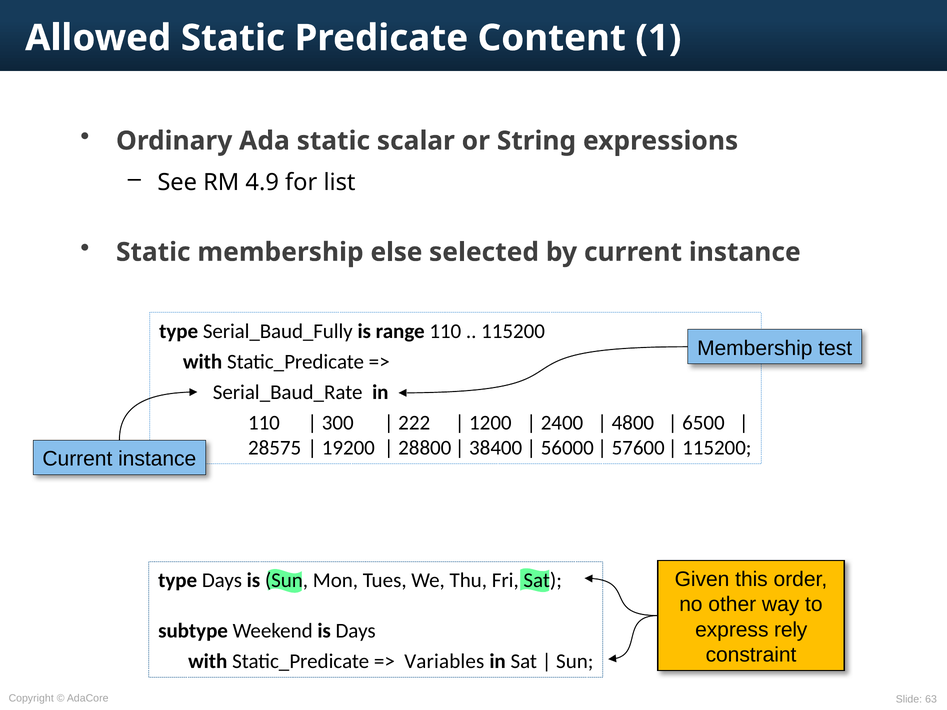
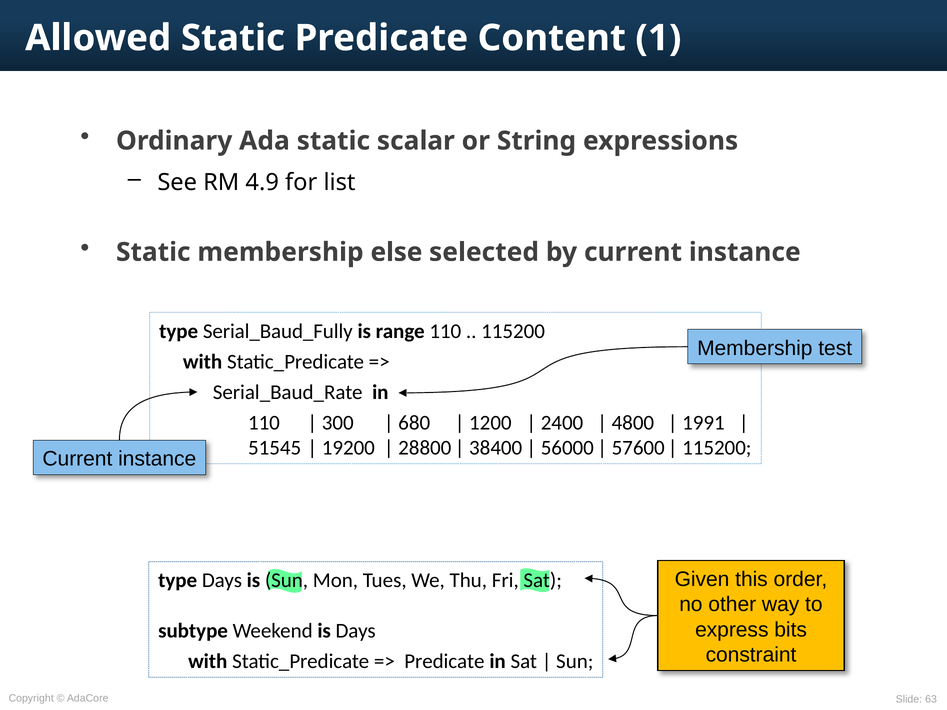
222: 222 -> 680 (414, 423)
6500: 6500 -> 1991 (703, 423)
28575: 28575 -> 51545 (275, 448)
rely: rely -> bits (791, 630)
Variables: Variables -> Predicate (444, 662)
